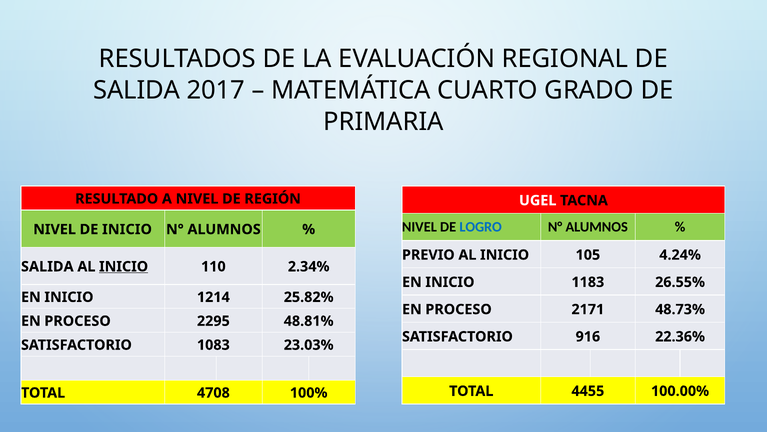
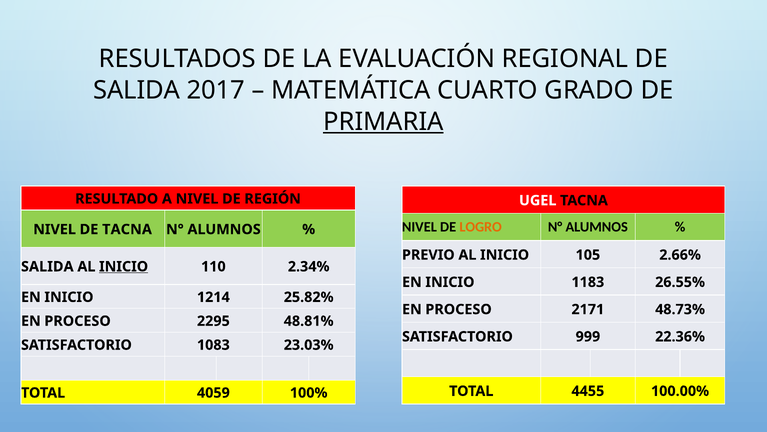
PRIMARIA underline: none -> present (383, 121)
LOGRO colour: blue -> orange (481, 227)
DE INICIO: INICIO -> TACNA (127, 229)
4.24%: 4.24% -> 2.66% (680, 255)
916: 916 -> 999 (588, 336)
4708: 4708 -> 4059 (213, 392)
